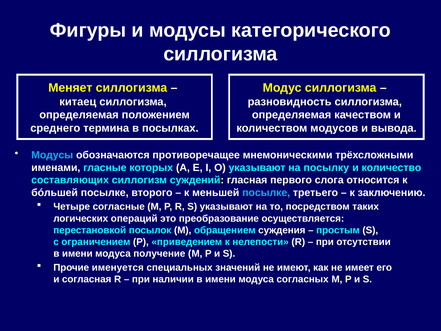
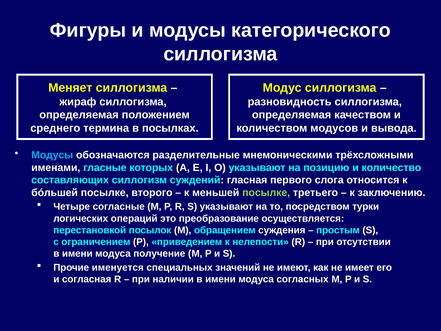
китаец: китаец -> жираф (78, 102)
противоречащее: противоречащее -> разделительные (196, 155)
посылку: посылку -> позицию (326, 167)
посылке colour: light blue -> light green (266, 192)
таких: таких -> турки (366, 207)
